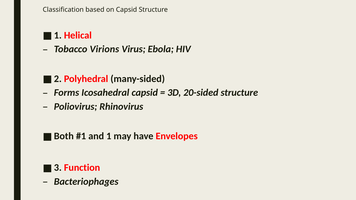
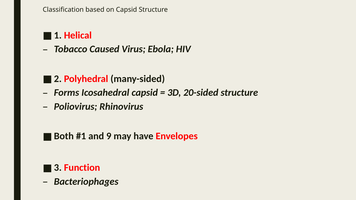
Virions: Virions -> Caused (104, 49)
1: 1 -> 9 (109, 136)
